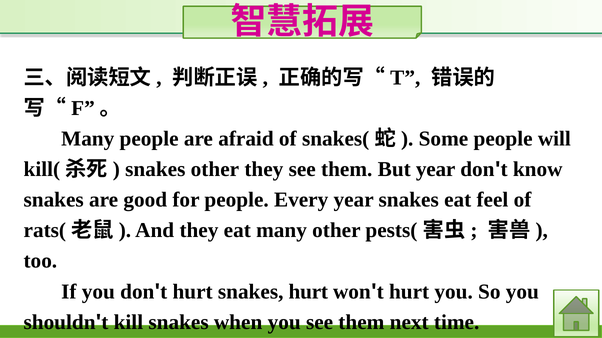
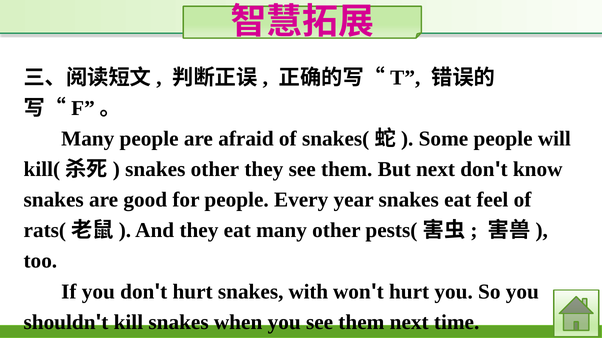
But year: year -> next (436, 170)
snakes hurt: hurt -> with (308, 292)
